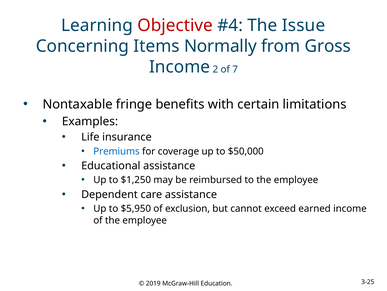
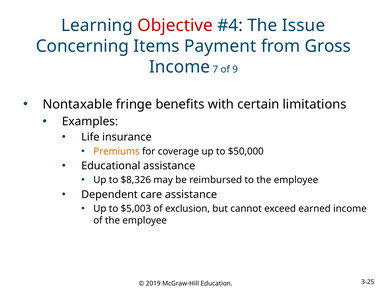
Normally: Normally -> Payment (220, 46)
2: 2 -> 7 (215, 69)
7: 7 -> 9 (235, 69)
Premiums colour: blue -> orange (117, 151)
$1,250: $1,250 -> $8,326 (136, 180)
$5,950: $5,950 -> $5,003 (136, 208)
